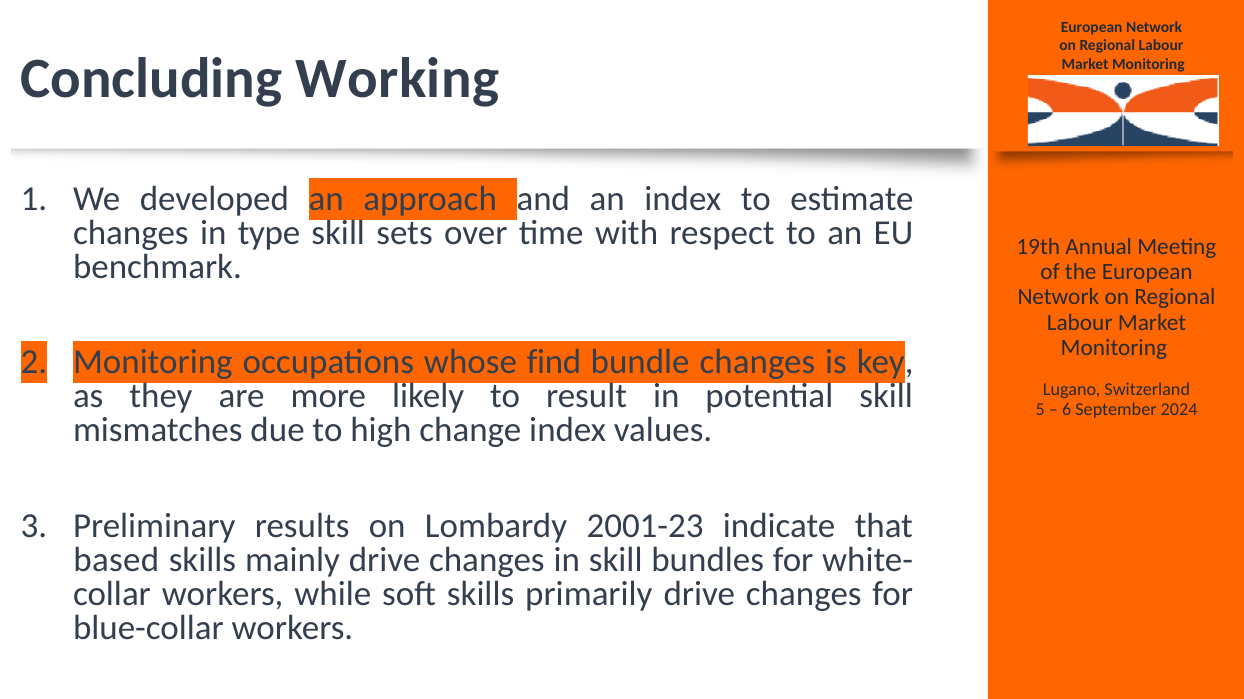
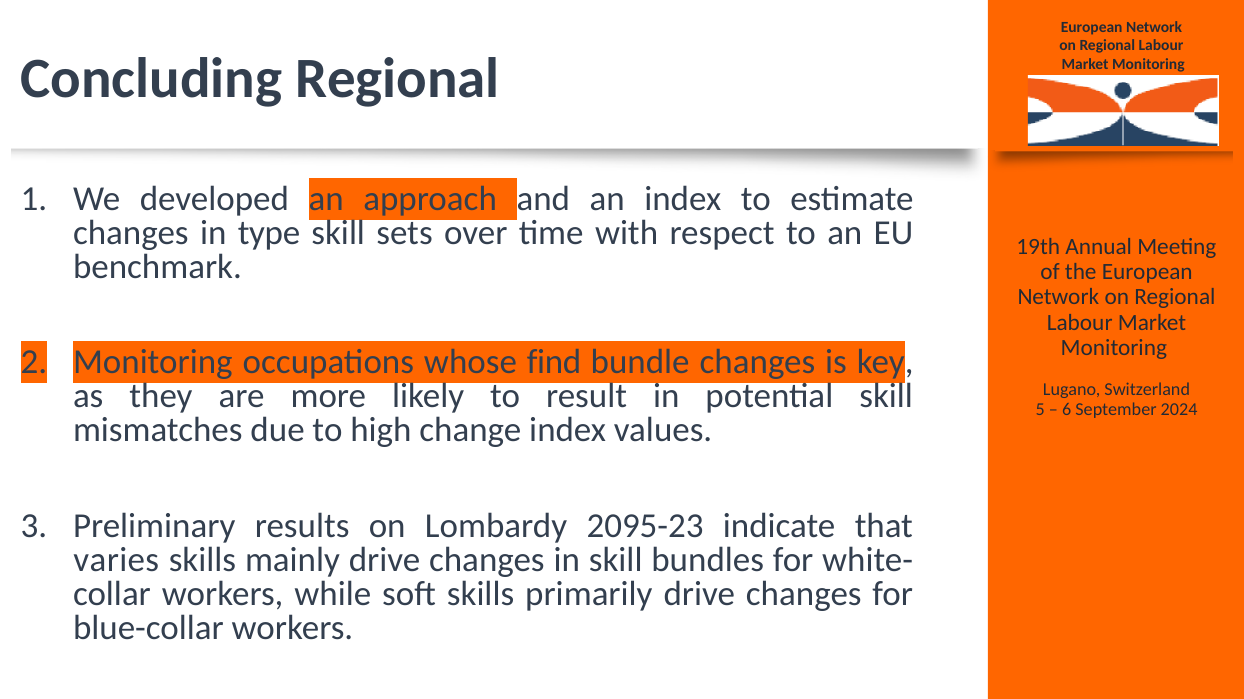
Concluding Working: Working -> Regional (397, 79)
2001-23: 2001-23 -> 2095-23 (645, 526)
based: based -> varies (116, 560)
